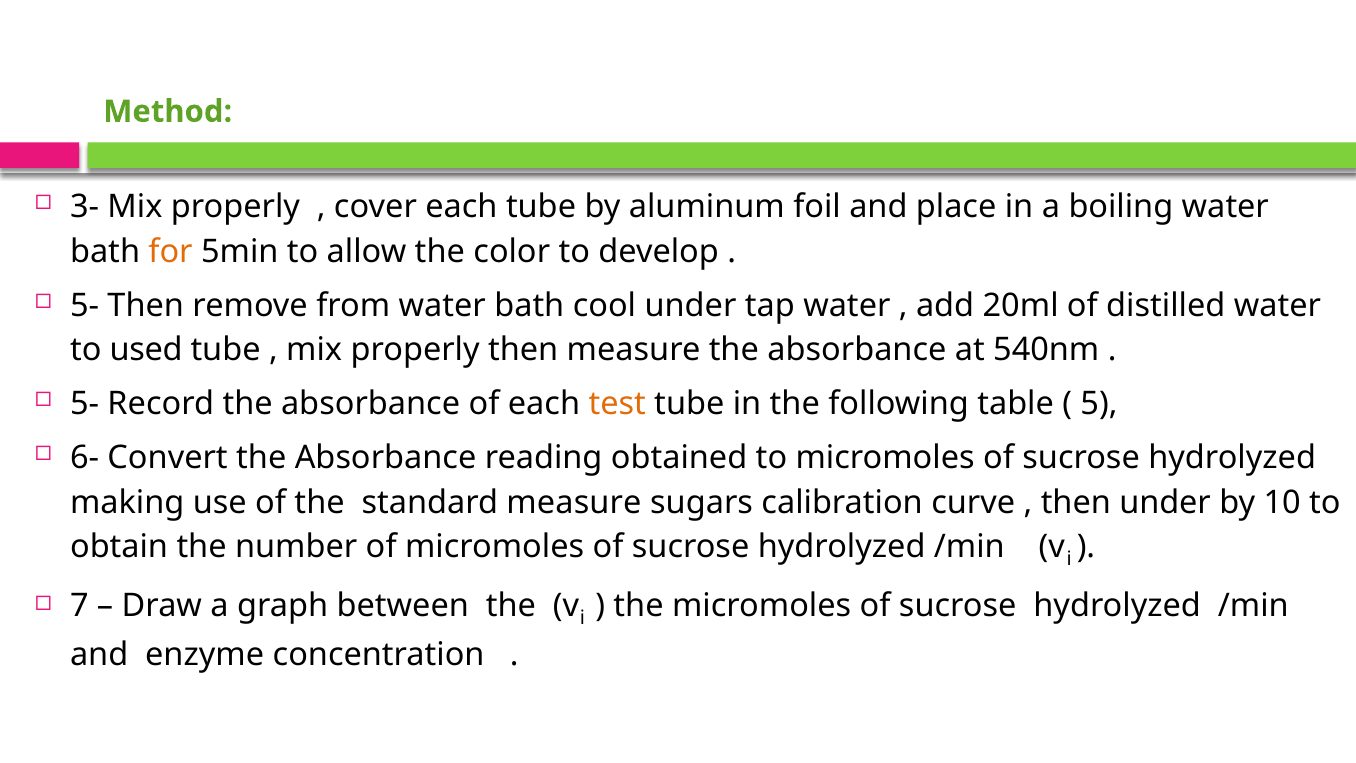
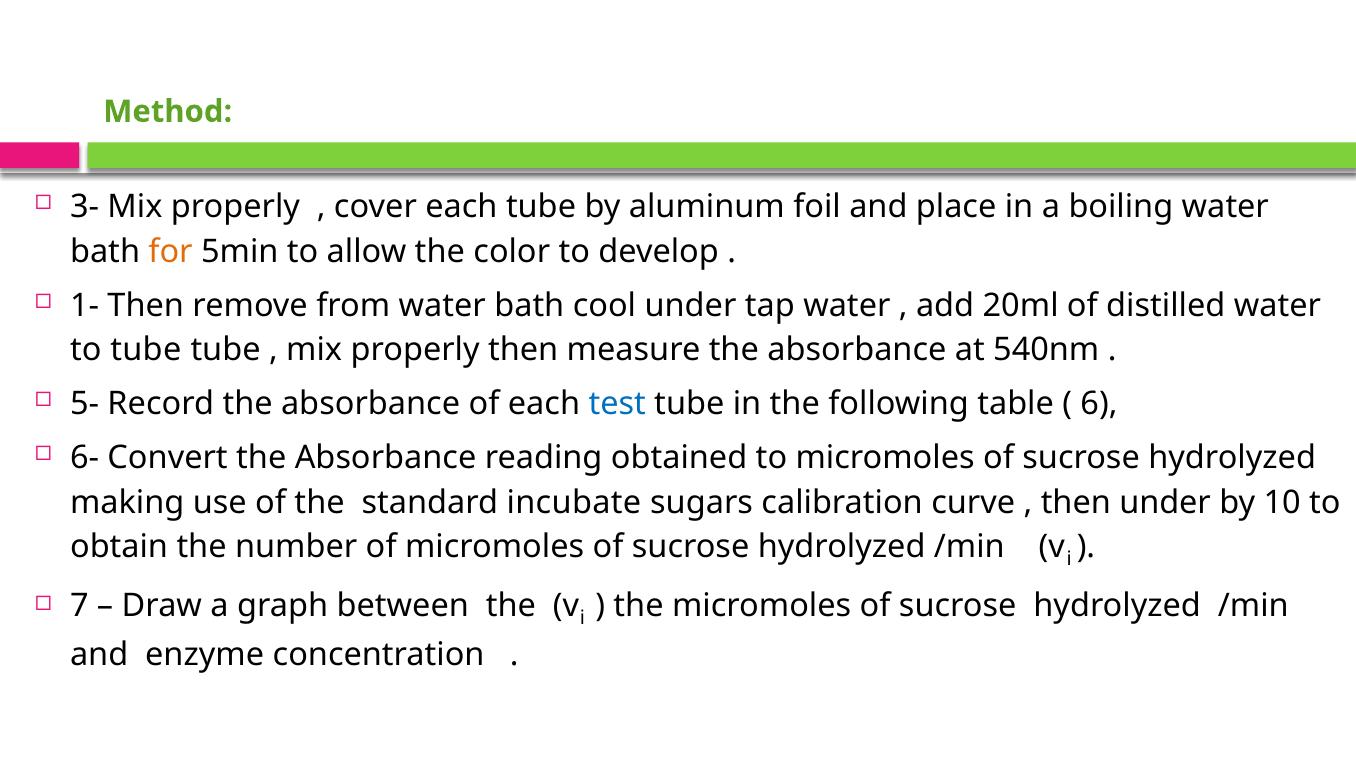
5-: 5- -> 1- (85, 305)
to used: used -> tube (146, 350)
test colour: orange -> blue (617, 404)
5: 5 -> 6 (1099, 404)
standard measure: measure -> incubate (574, 502)
